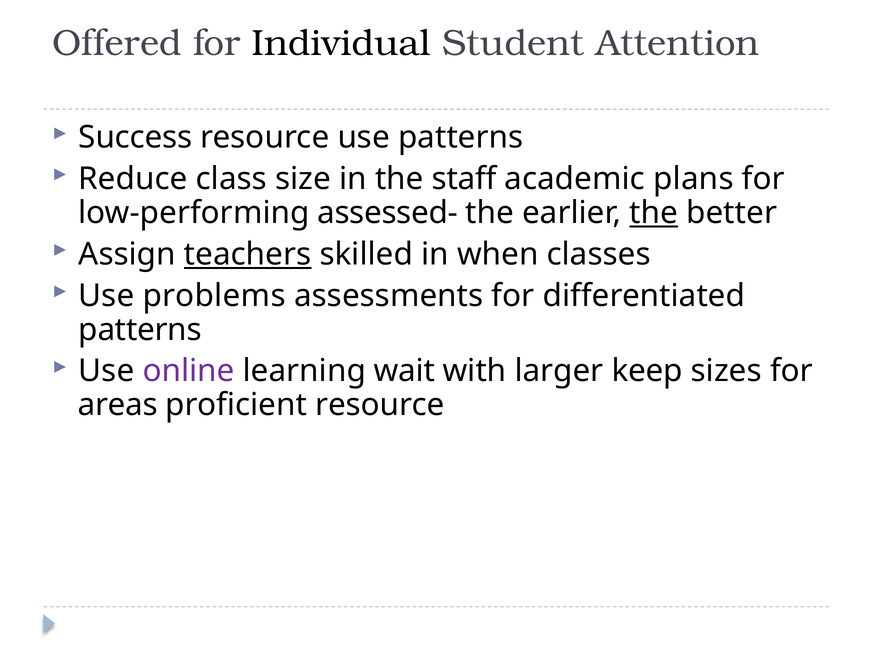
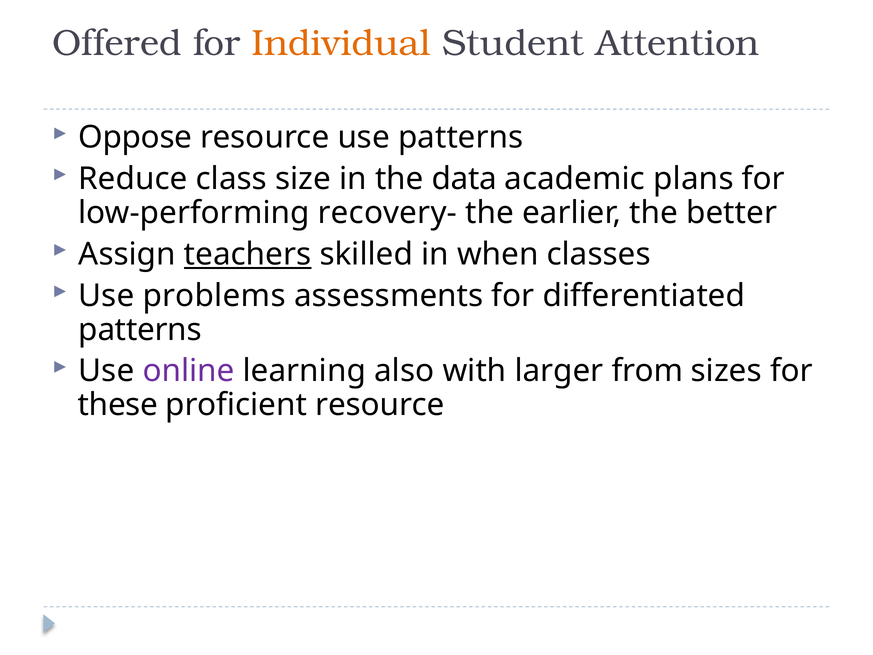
Individual colour: black -> orange (341, 43)
Success: Success -> Oppose (135, 138)
staff: staff -> data (464, 179)
assessed-: assessed- -> recovery- (387, 213)
the underline: present -> none (654, 213)
wait: wait -> also (404, 371)
keep: keep -> from (647, 371)
areas: areas -> these (118, 405)
